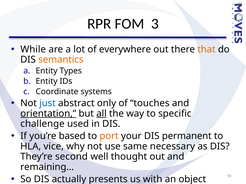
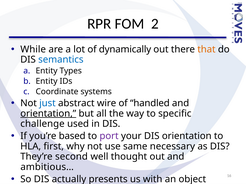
3: 3 -> 2 (155, 24)
everywhere: everywhere -> dynamically (125, 49)
semantics colour: orange -> blue (61, 60)
only: only -> wire (107, 103)
touches: touches -> handled (150, 103)
all underline: present -> none (101, 114)
port colour: orange -> purple (109, 136)
DIS permanent: permanent -> orientation (187, 136)
vice: vice -> first (54, 147)
remaining…: remaining… -> ambitious… (47, 167)
